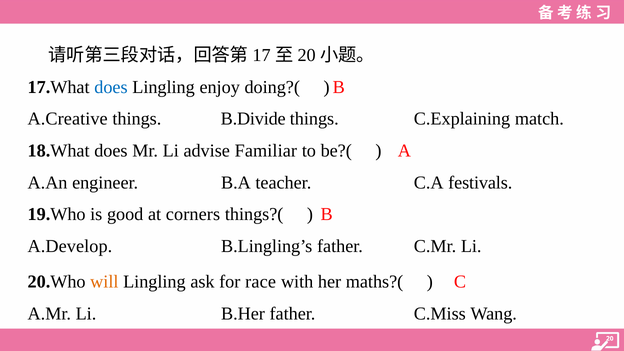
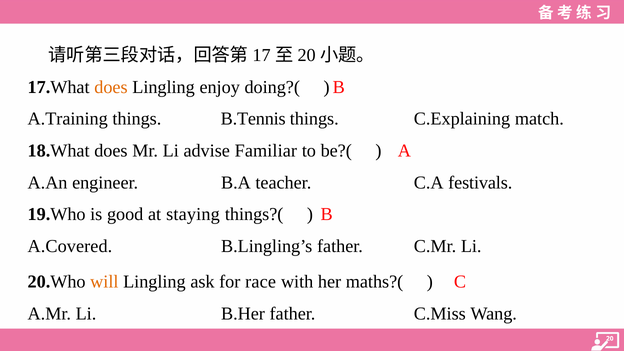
does colour: blue -> orange (111, 87)
A.Creative: A.Creative -> A.Training (68, 119)
B.Divide: B.Divide -> B.Tennis (253, 119)
corners: corners -> staying (193, 214)
A.Develop: A.Develop -> A.Covered (70, 246)
